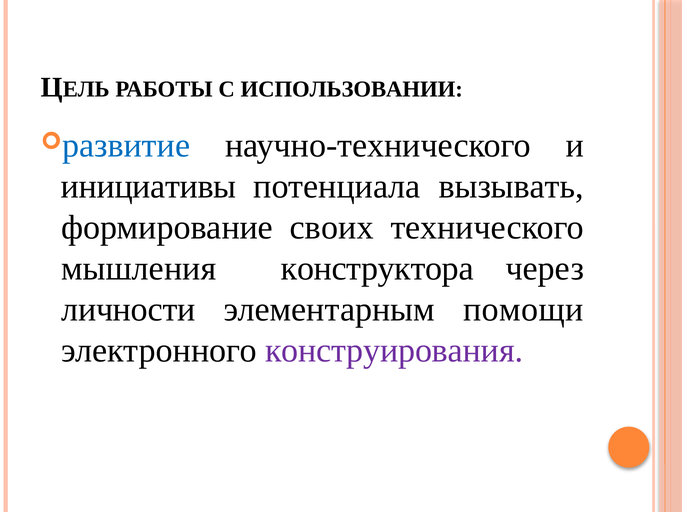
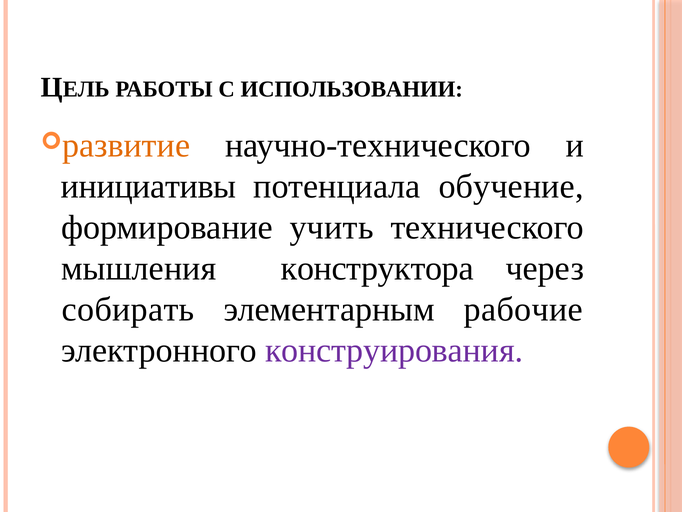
развитие colour: blue -> orange (126, 146)
вызывать: вызывать -> обучение (511, 186)
своих: своих -> учить (332, 227)
личности: личности -> собирать (128, 309)
помощи: помощи -> рабочие (523, 309)
